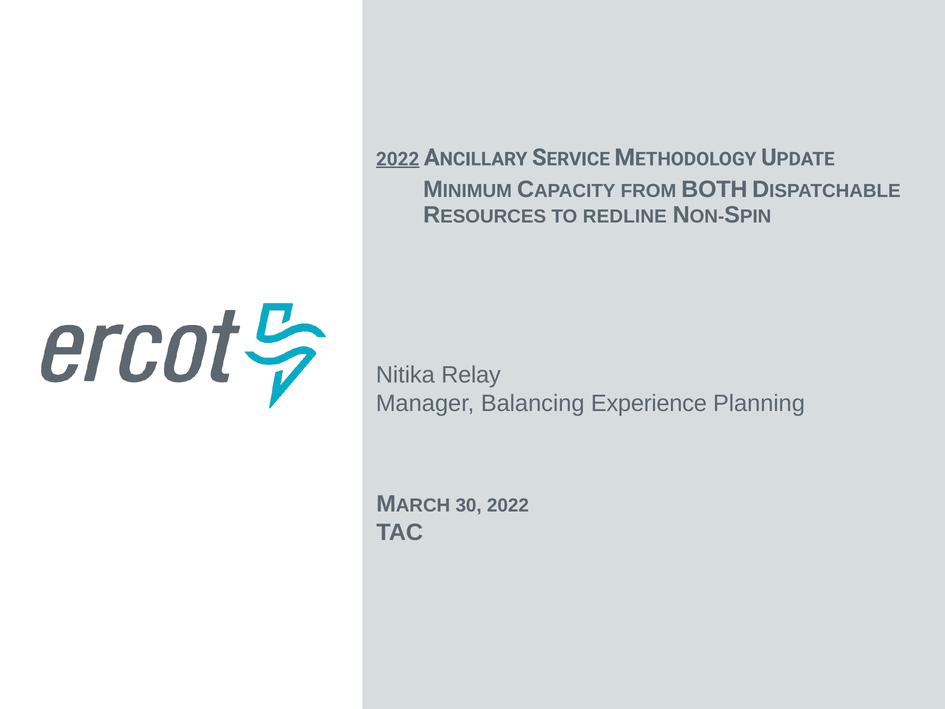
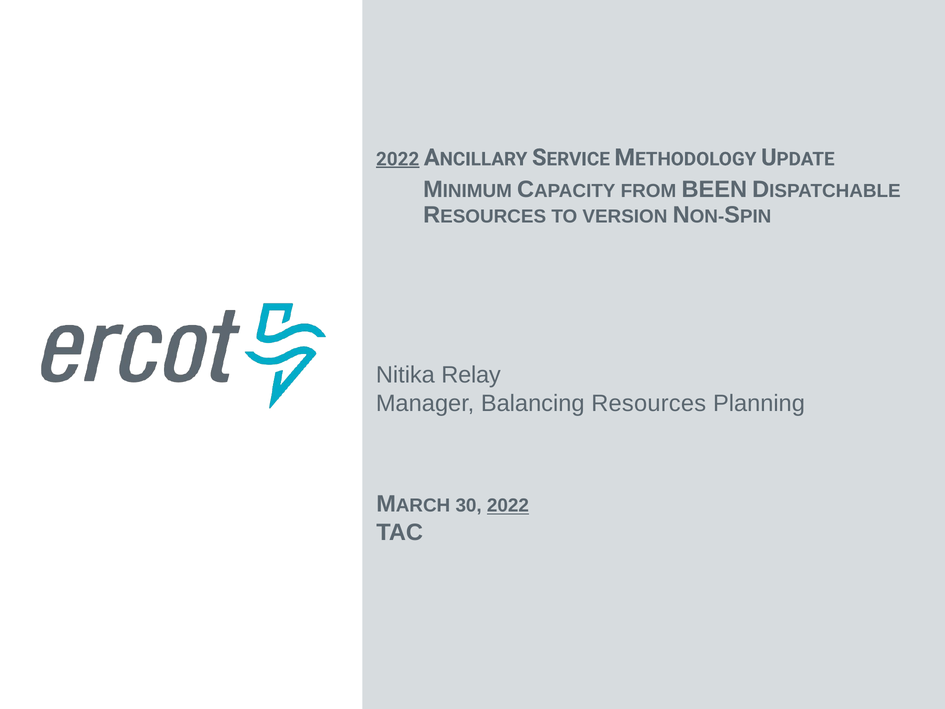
BOTH: BOTH -> BEEN (714, 189)
REDLINE: REDLINE -> VERSION (625, 216)
Experience: Experience -> Resources (649, 403)
2022 underline: none -> present (508, 506)
